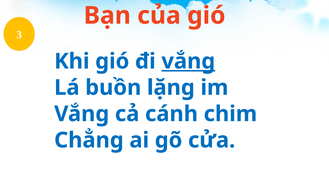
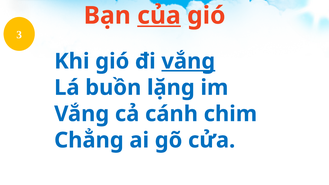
của underline: none -> present (159, 16)
